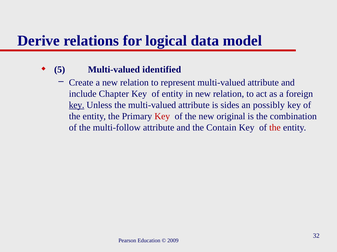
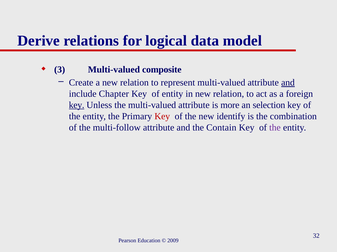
5: 5 -> 3 (60, 70)
identified: identified -> composite (162, 70)
and underline: none -> present (288, 83)
sides: sides -> more (230, 105)
possibly: possibly -> selection (269, 105)
original: original -> identify (231, 117)
the colour: red -> purple (275, 128)
